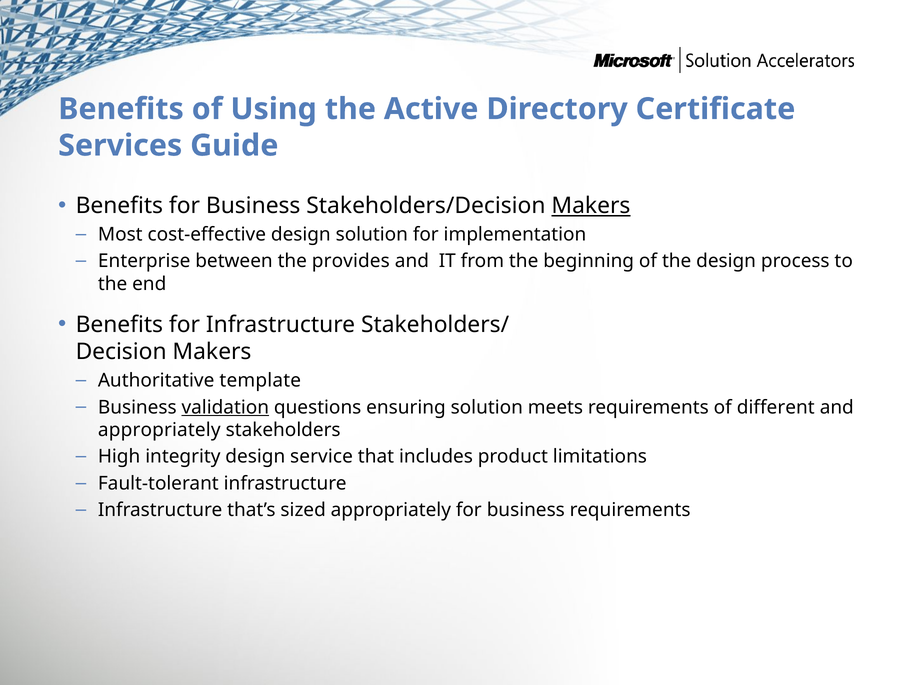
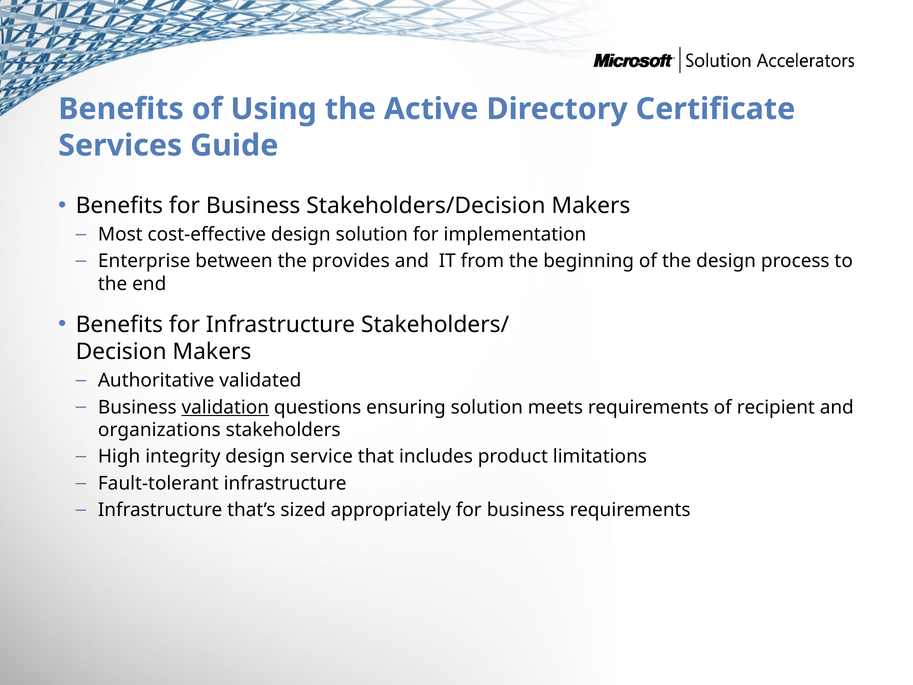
Makers underline: present -> none (591, 206)
template: template -> validated (260, 380)
different: different -> recipient (776, 407)
appropriately: appropriately -> organizations (159, 430)
